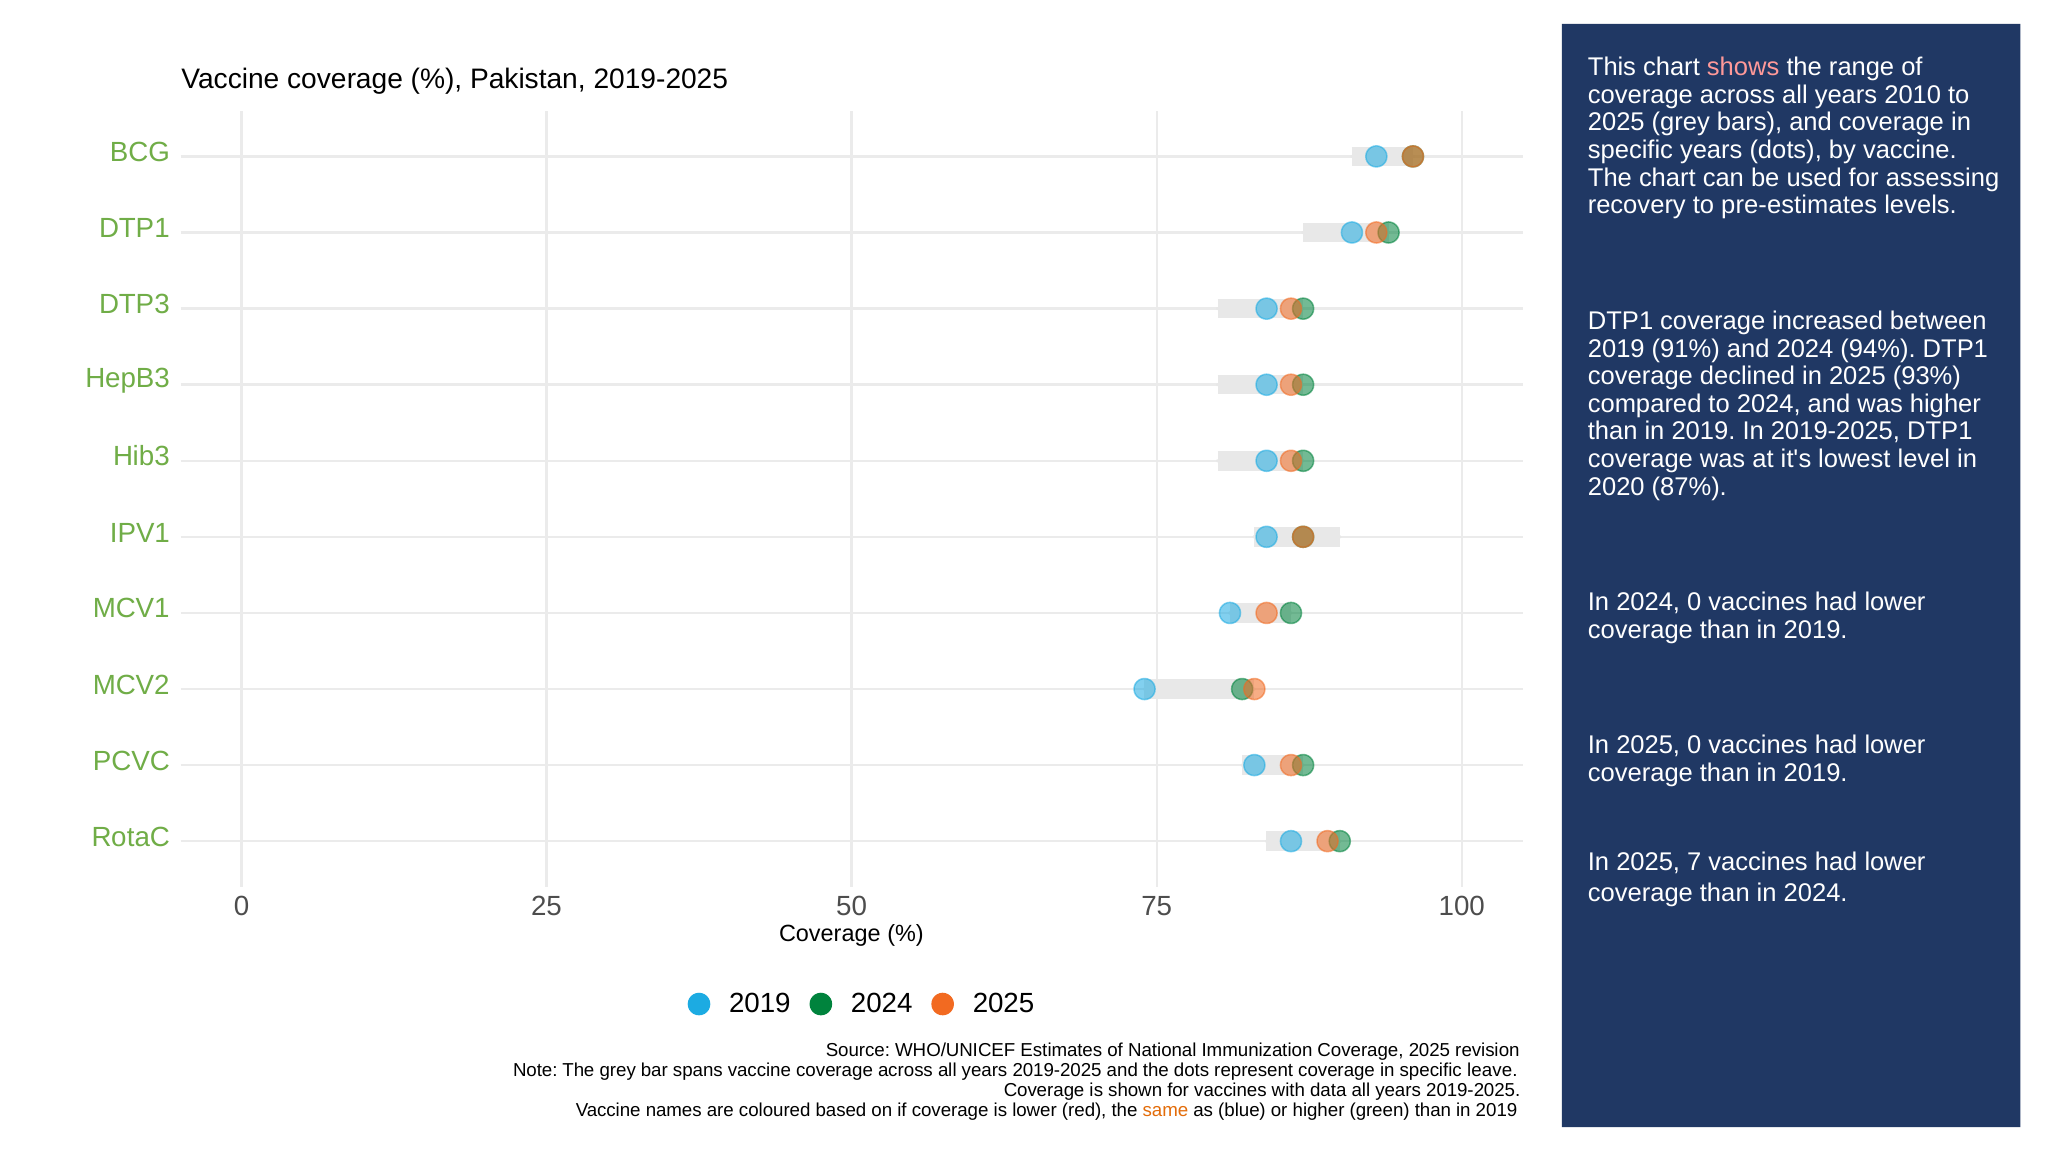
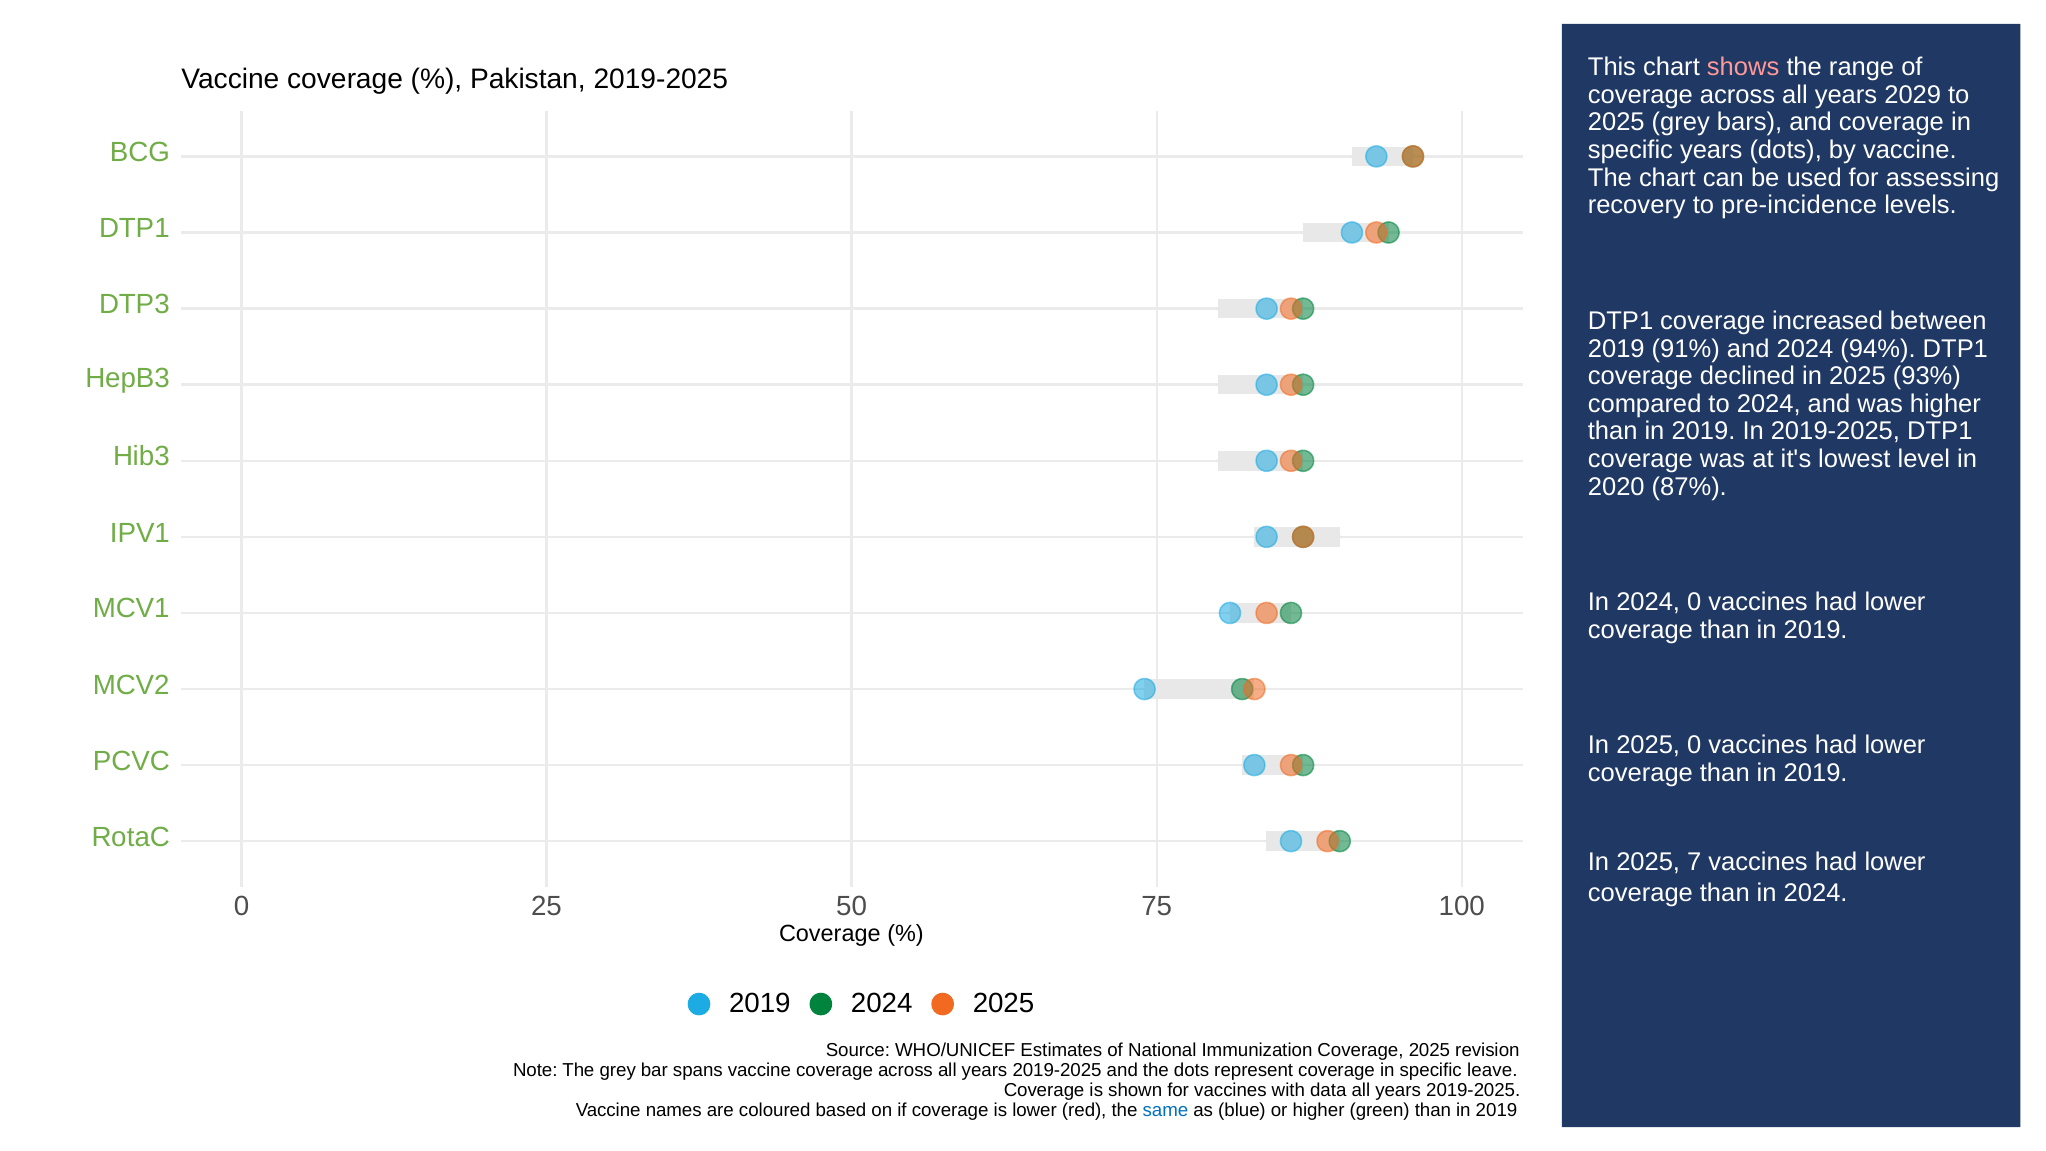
2010: 2010 -> 2029 (1913, 95)
pre-estimates: pre-estimates -> pre-incidence (1799, 205)
same colour: orange -> blue (1166, 1110)
